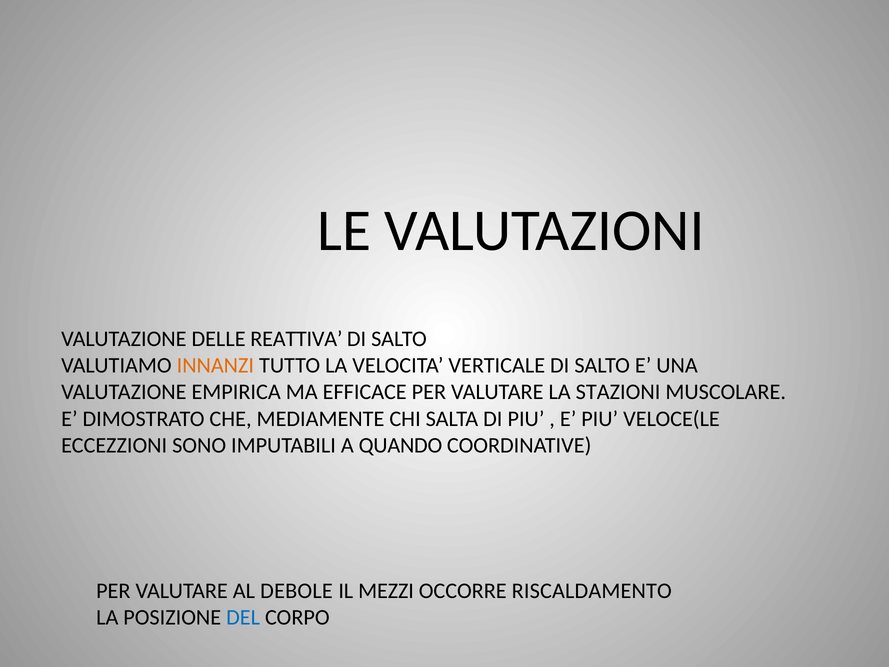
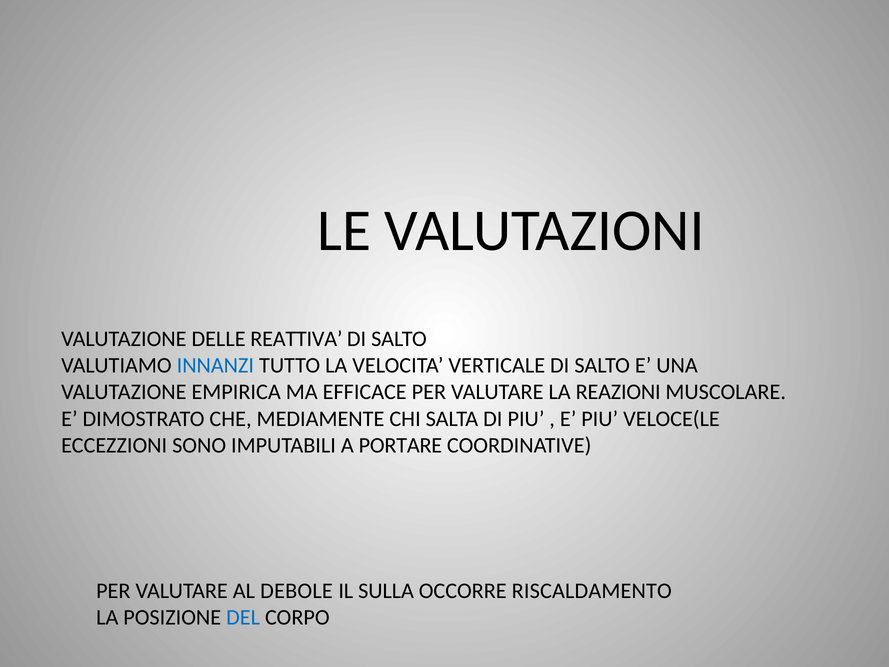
INNANZI colour: orange -> blue (215, 365)
STAZIONI: STAZIONI -> REAZIONI (618, 392)
QUANDO: QUANDO -> PORTARE (400, 445)
MEZZI: MEZZI -> SULLA (386, 591)
